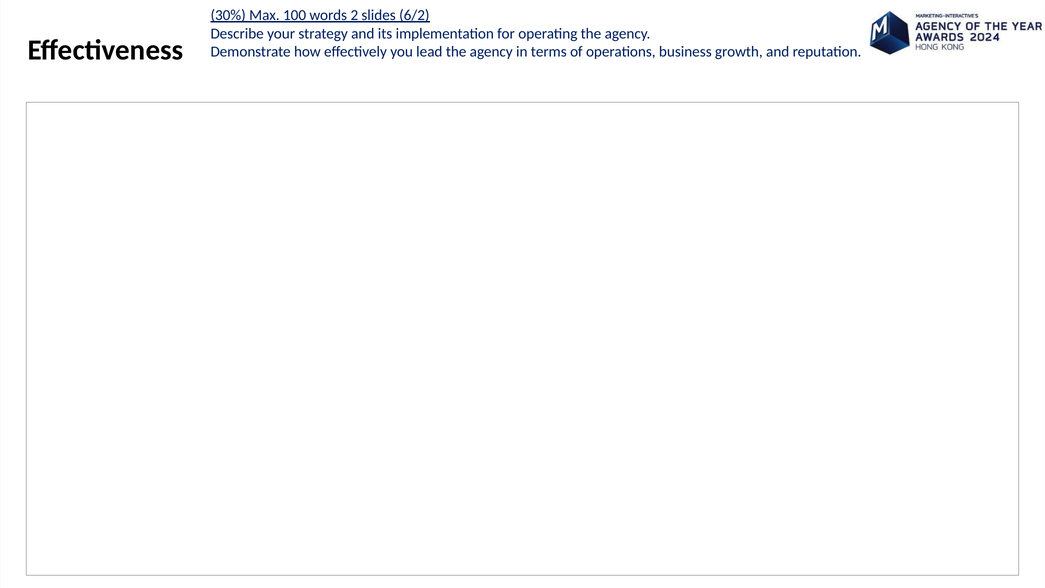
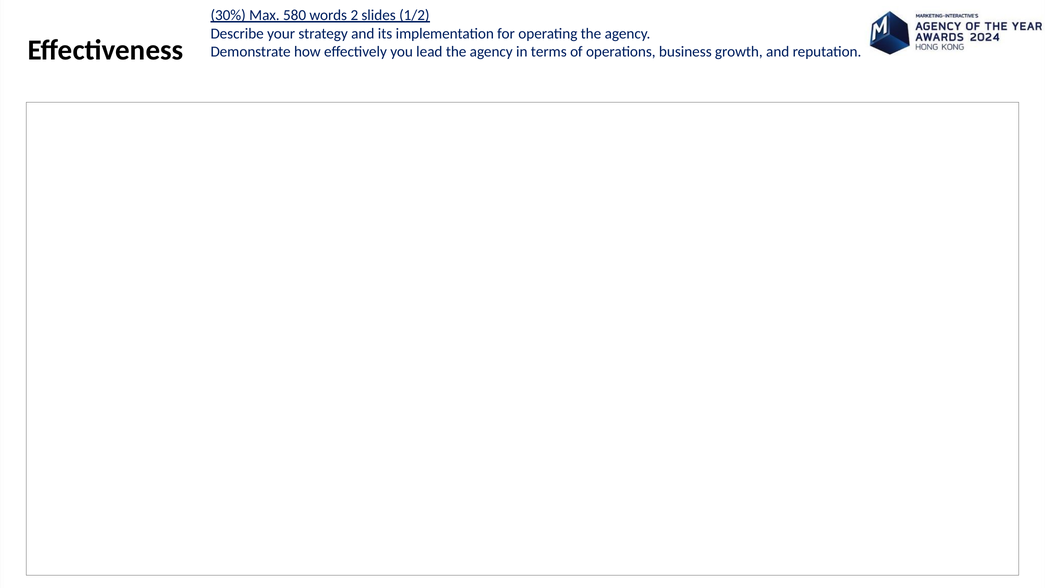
100: 100 -> 580 (295, 15)
6/2: 6/2 -> 1/2 (414, 15)
